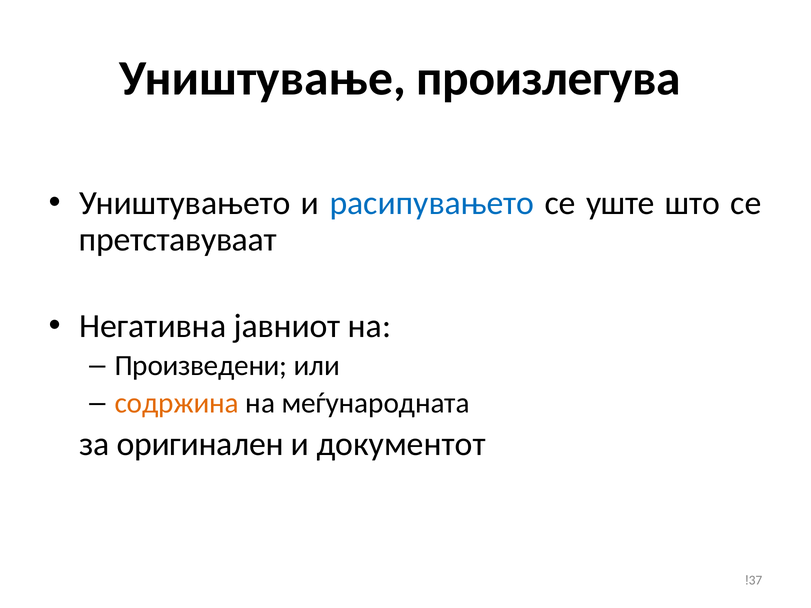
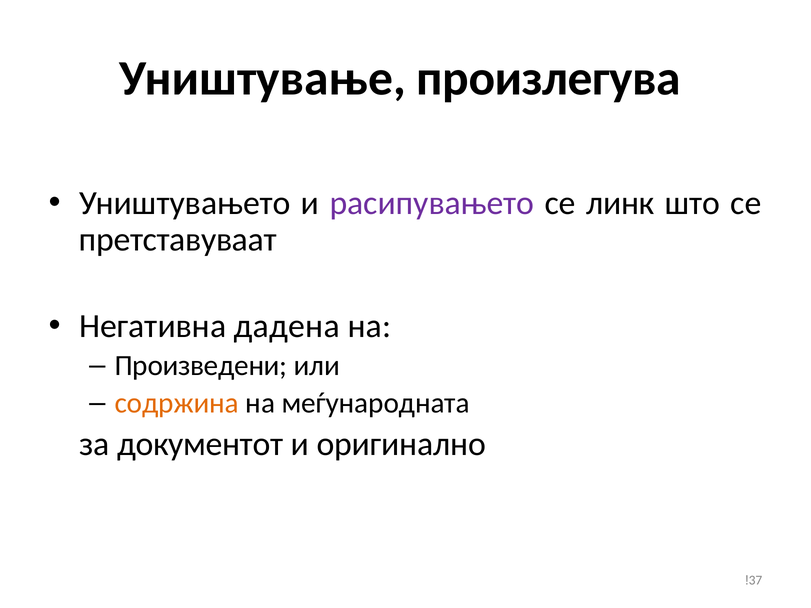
расипувањето colour: blue -> purple (432, 203)
уште: уште -> линк (620, 203)
јавниот: јавниот -> дадена (287, 326)
оригинален: оригинален -> документот (200, 444)
документот: документот -> оригинално (401, 444)
